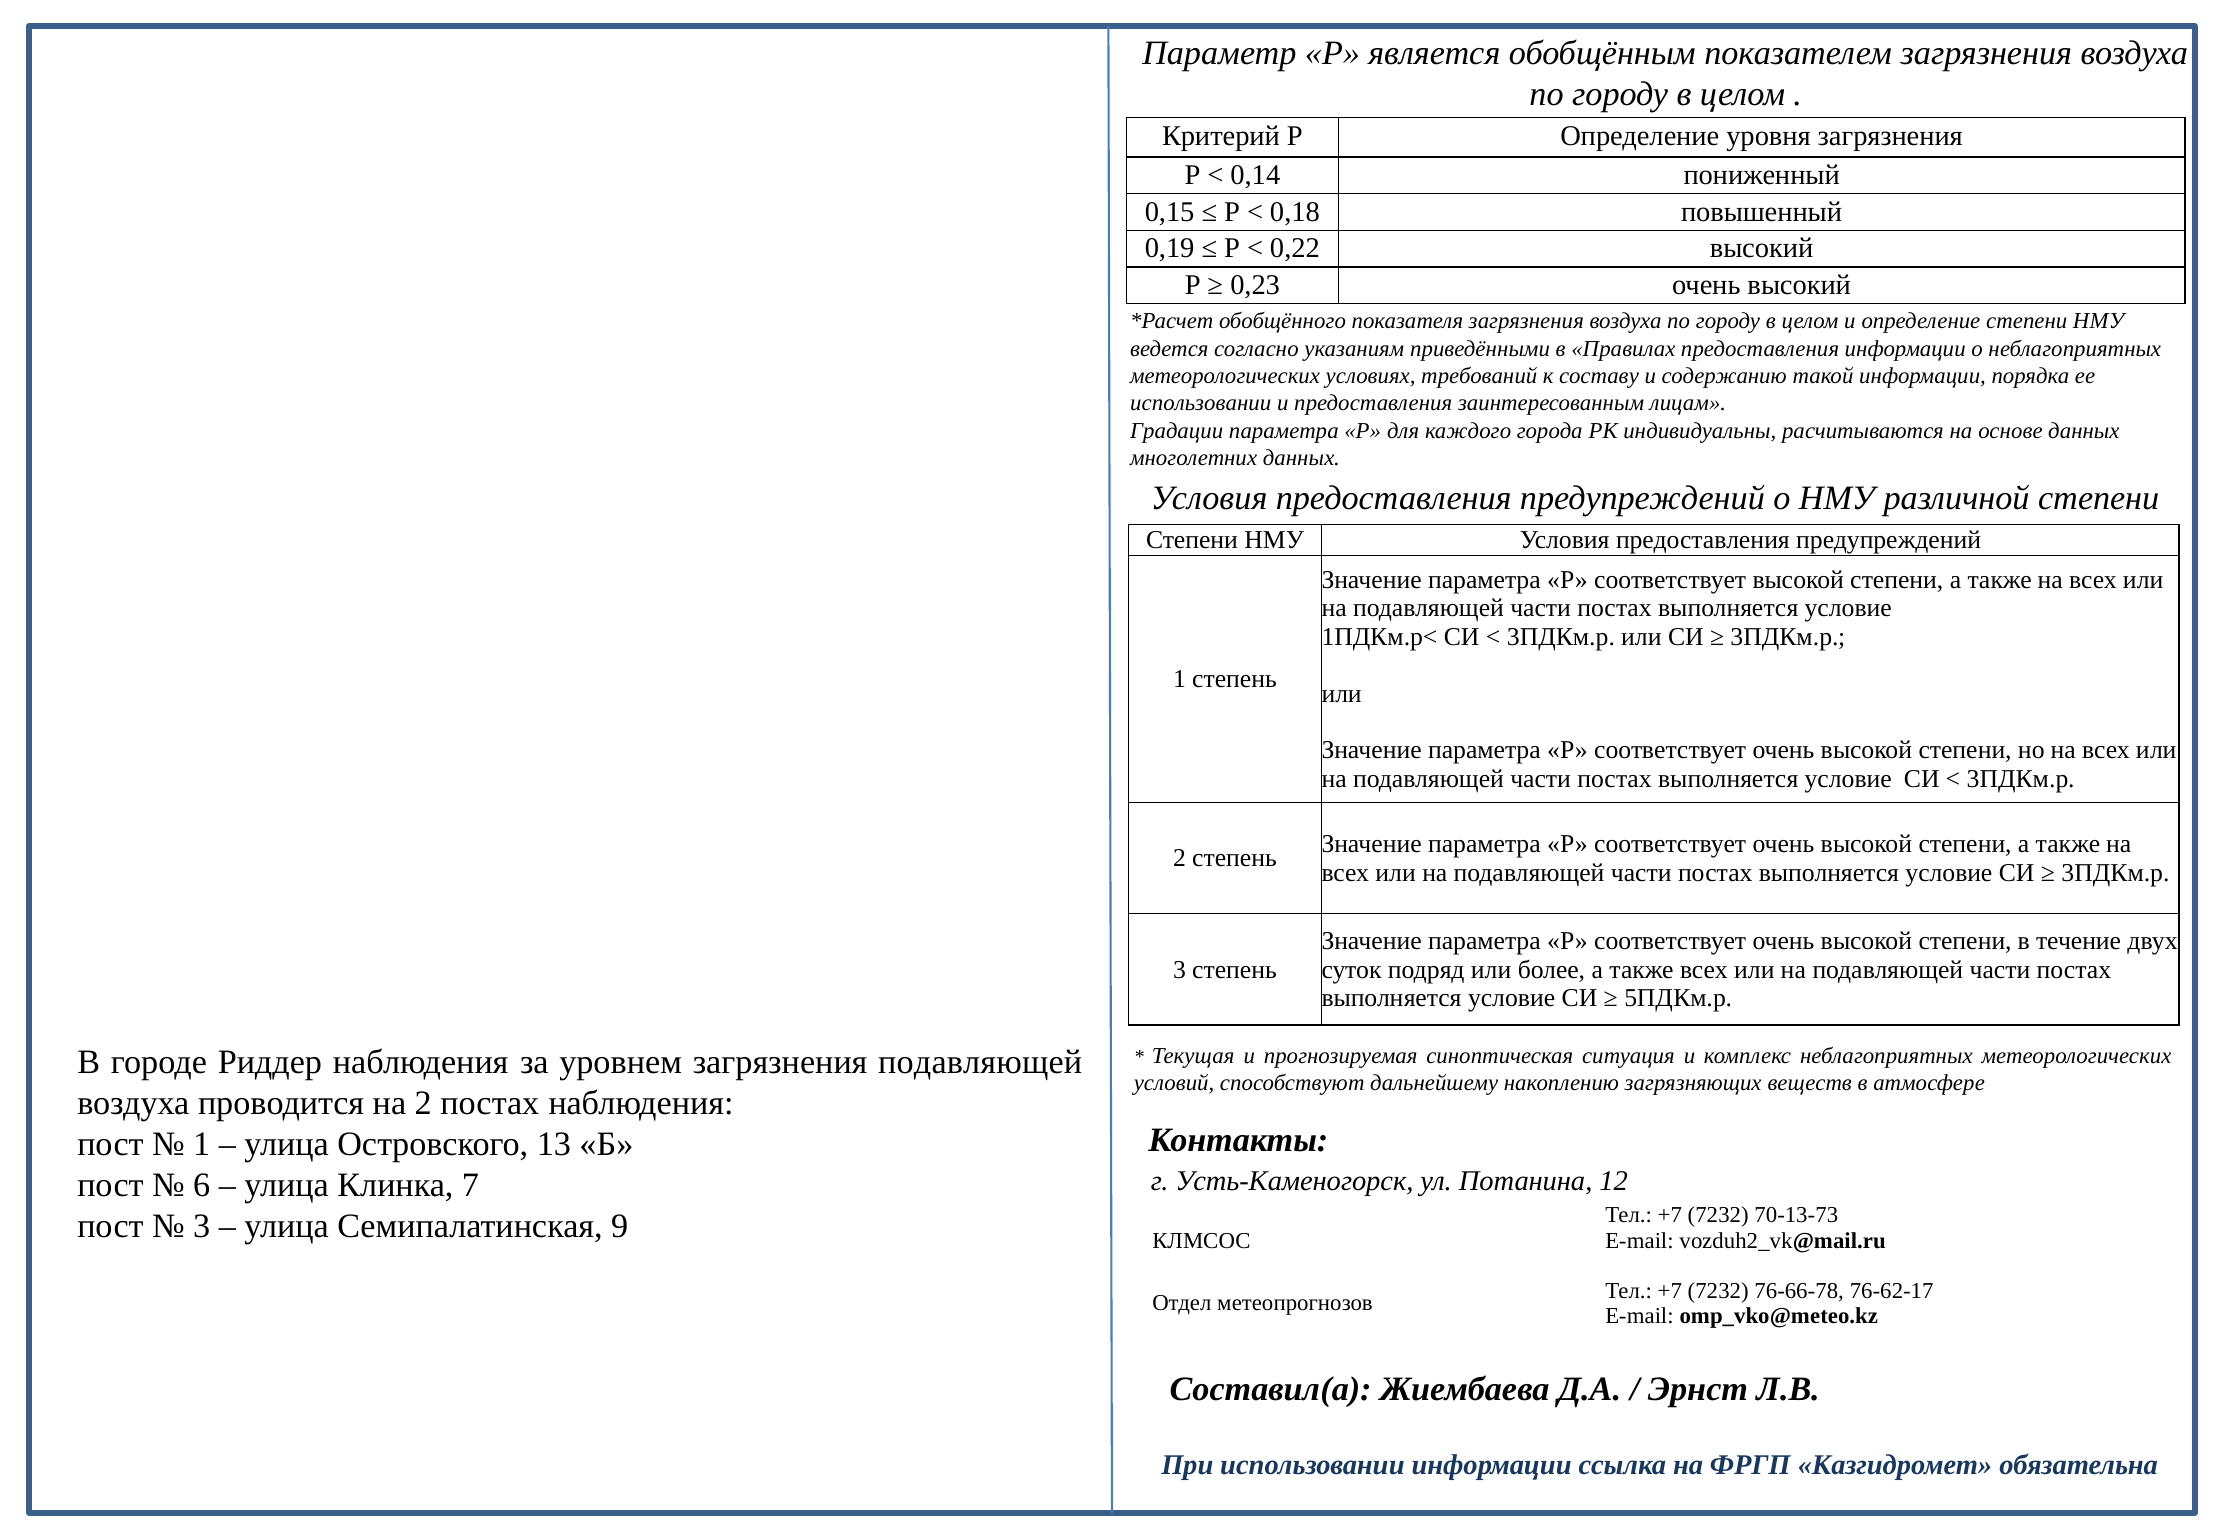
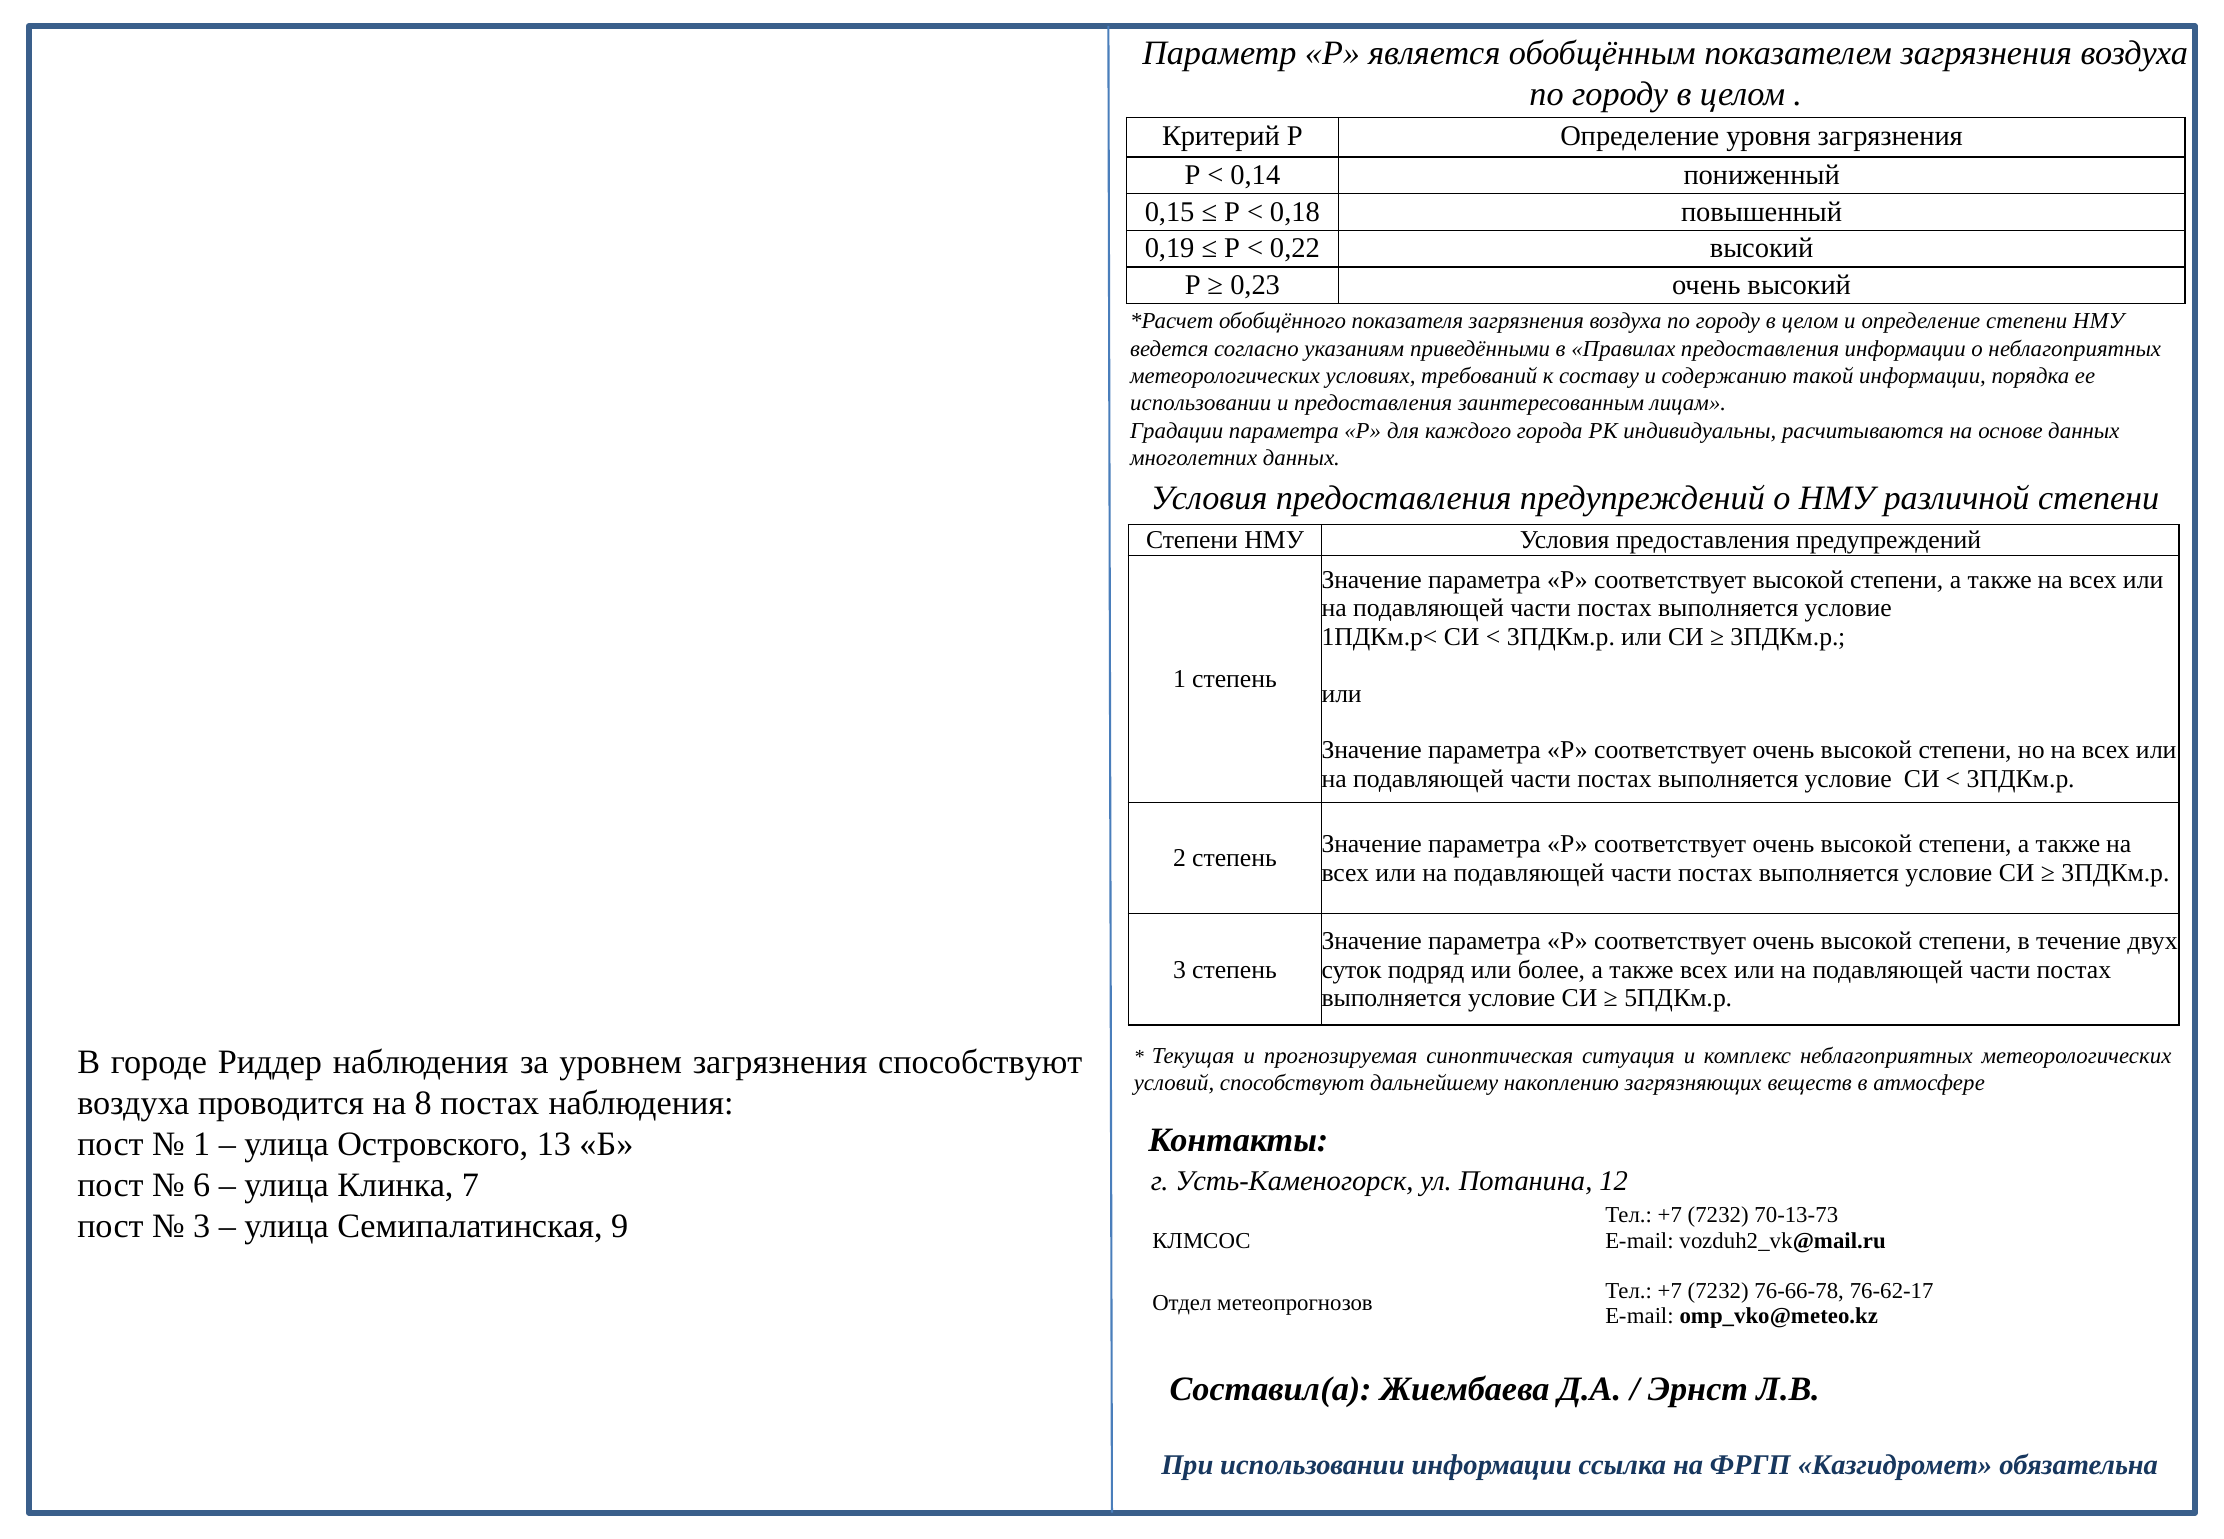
загрязнения подавляющей: подавляющей -> способствуют (980, 1063)
на 2: 2 -> 8 (423, 1104)
